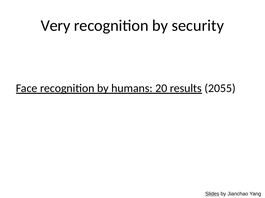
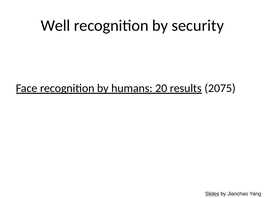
Very: Very -> Well (55, 26)
2055: 2055 -> 2075 (220, 89)
